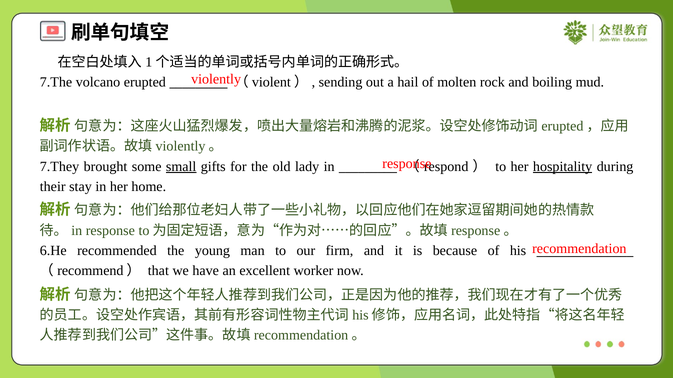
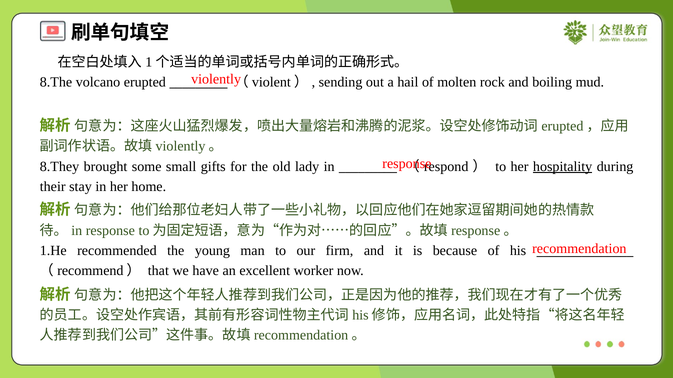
7.The: 7.The -> 8.The (56, 82)
7.They: 7.They -> 8.They (60, 167)
small underline: present -> none (181, 167)
6.He: 6.He -> 1.He (53, 251)
